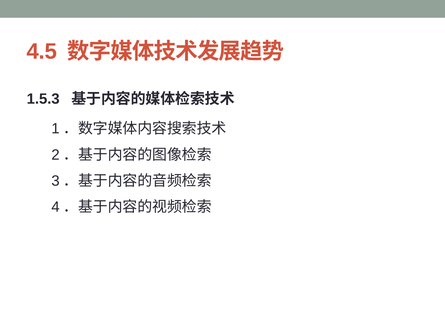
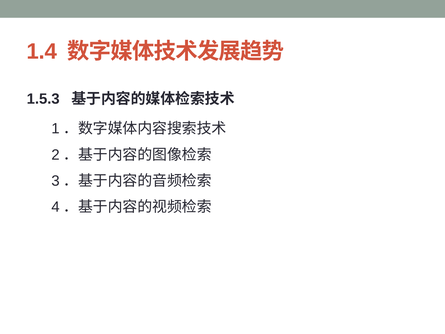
4.5: 4.5 -> 1.4 (42, 52)
